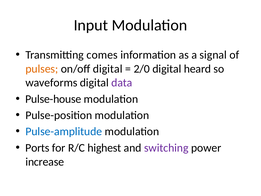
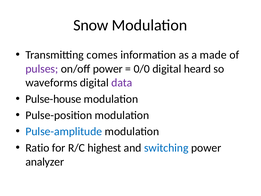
Input: Input -> Snow (91, 25)
signal: signal -> made (213, 55)
pulses colour: orange -> purple (42, 69)
on/off digital: digital -> power (108, 69)
2/0: 2/0 -> 0/0 (142, 69)
Ports: Ports -> Ratio (37, 148)
switching colour: purple -> blue (166, 148)
increase: increase -> analyzer (45, 162)
